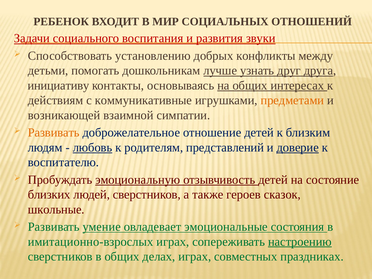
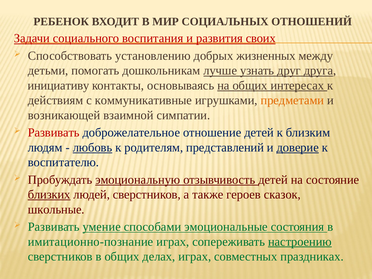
звуки: звуки -> своих (261, 38)
конфликты: конфликты -> жизненных (266, 56)
Развивать colour: orange -> red (54, 133)
близких underline: none -> present (49, 195)
овладевает: овладевает -> способами (153, 227)
имитационно-взрослых: имитационно-взрослых -> имитационно-познание (91, 242)
